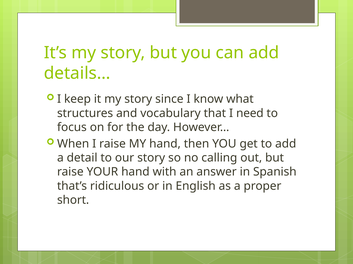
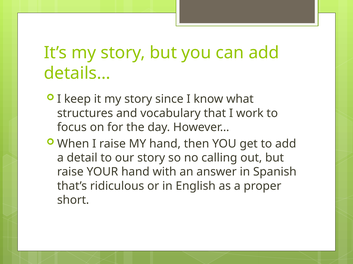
need: need -> work (250, 113)
